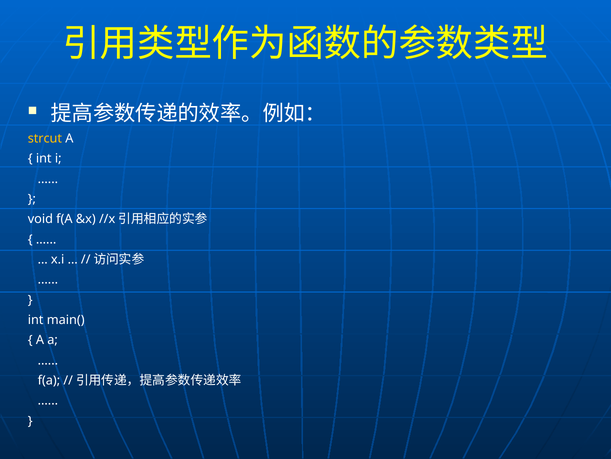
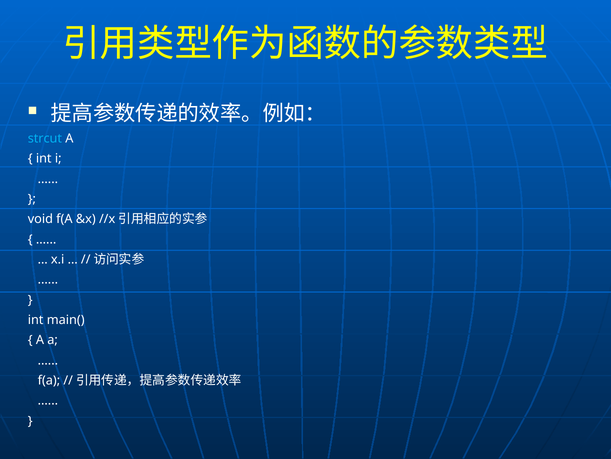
strcut colour: yellow -> light blue (45, 138)
